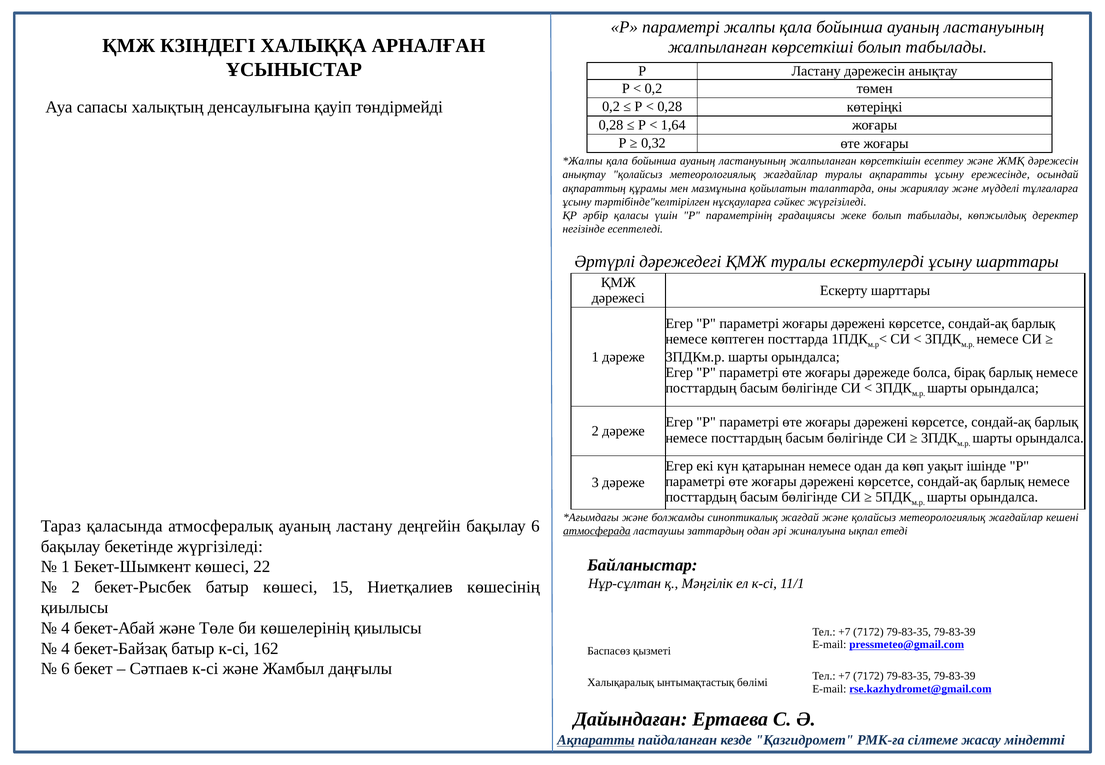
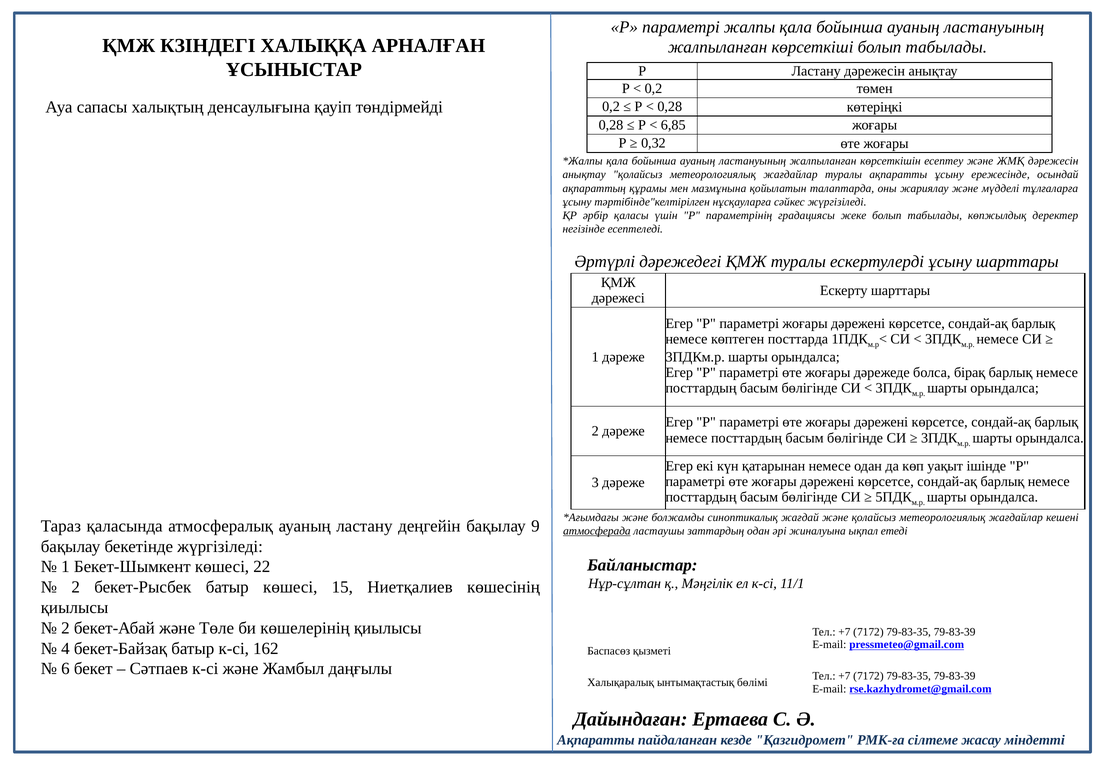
1,64: 1,64 -> 6,85 (673, 125)
бақылау 6: 6 -> 9 (535, 526)
4: 4 -> 2 (65, 628)
Ақпаратты underline: present -> none (596, 740)
